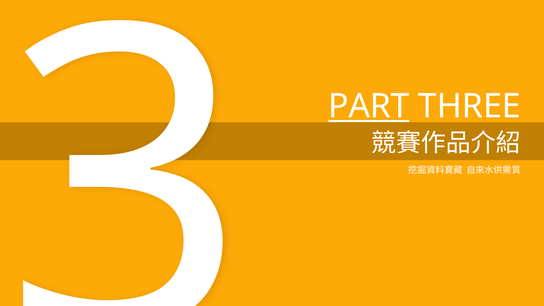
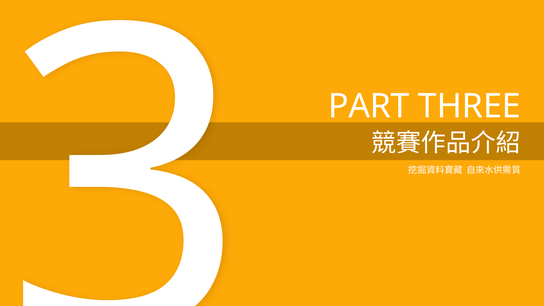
PART underline: present -> none (369, 106)
